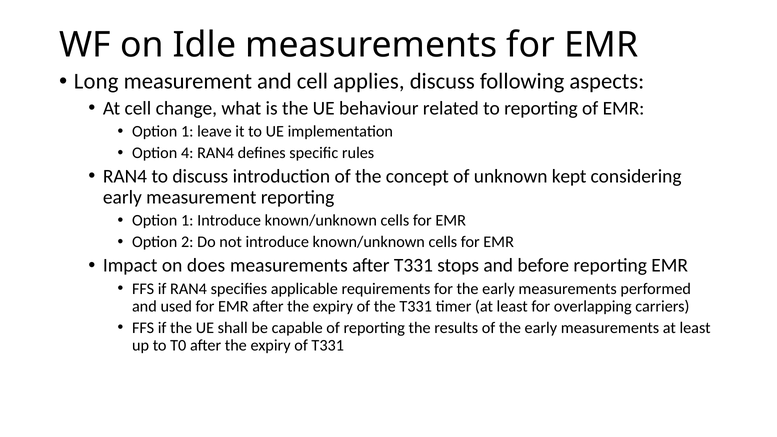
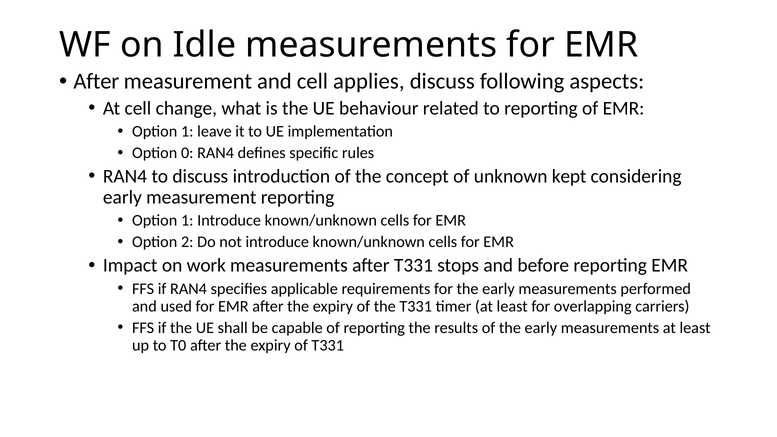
Long: Long -> After (96, 81)
4: 4 -> 0 (187, 153)
does: does -> work (206, 265)
